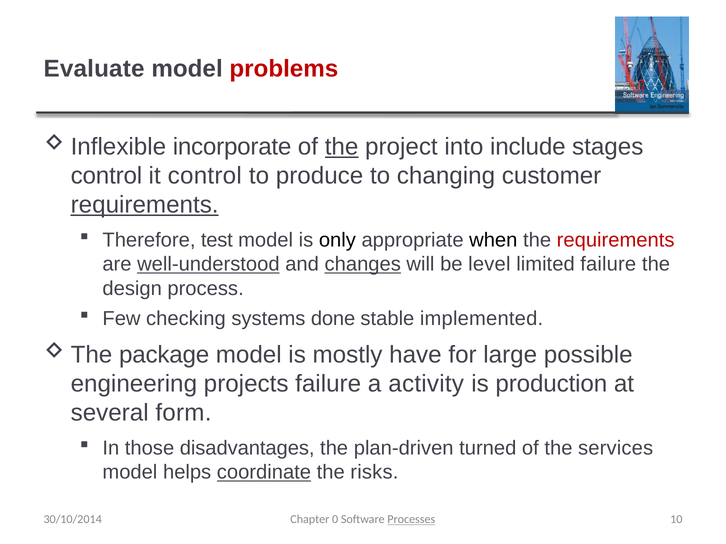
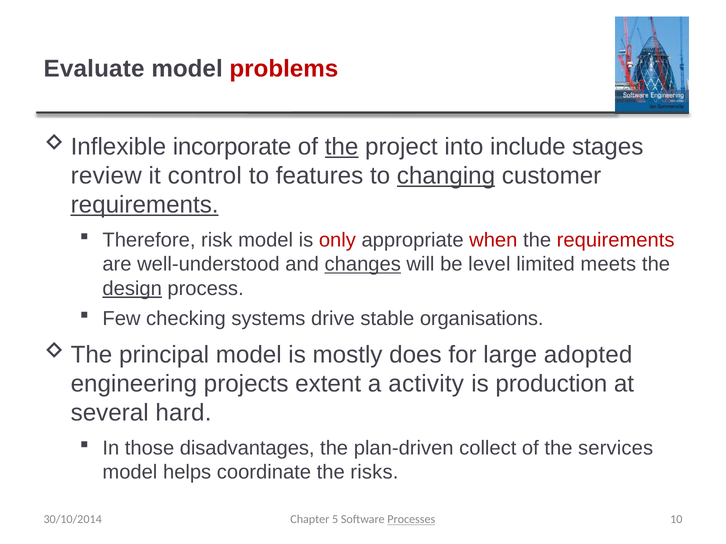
control: control -> review (106, 176)
produce: produce -> features (320, 176)
changing underline: none -> present (446, 176)
test: test -> risk (217, 240)
only colour: black -> red (337, 240)
when colour: black -> red (493, 240)
well-understood underline: present -> none (208, 265)
limited failure: failure -> meets (608, 265)
design underline: none -> present (132, 289)
done: done -> drive (333, 319)
implemented: implemented -> organisations (482, 319)
package: package -> principal (164, 355)
have: have -> does (415, 355)
possible: possible -> adopted (588, 355)
projects failure: failure -> extent (328, 384)
form: form -> hard (183, 413)
turned: turned -> collect (488, 449)
coordinate underline: present -> none (264, 473)
0: 0 -> 5 (335, 520)
